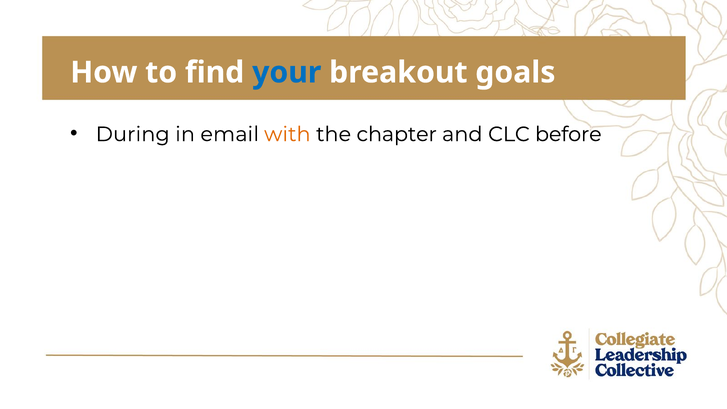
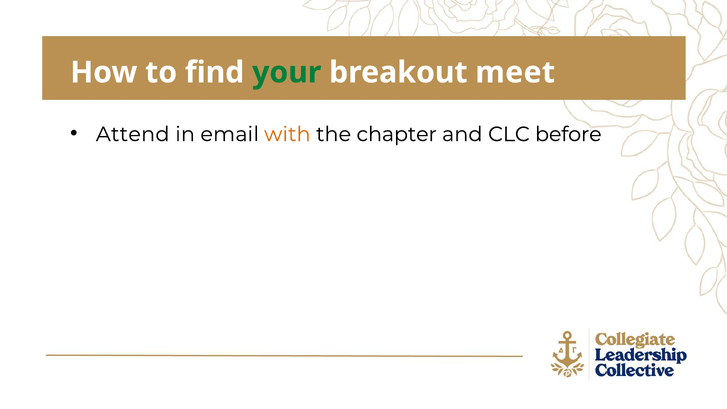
your colour: blue -> green (287, 72)
goals: goals -> meet (515, 72)
During: During -> Attend (133, 134)
